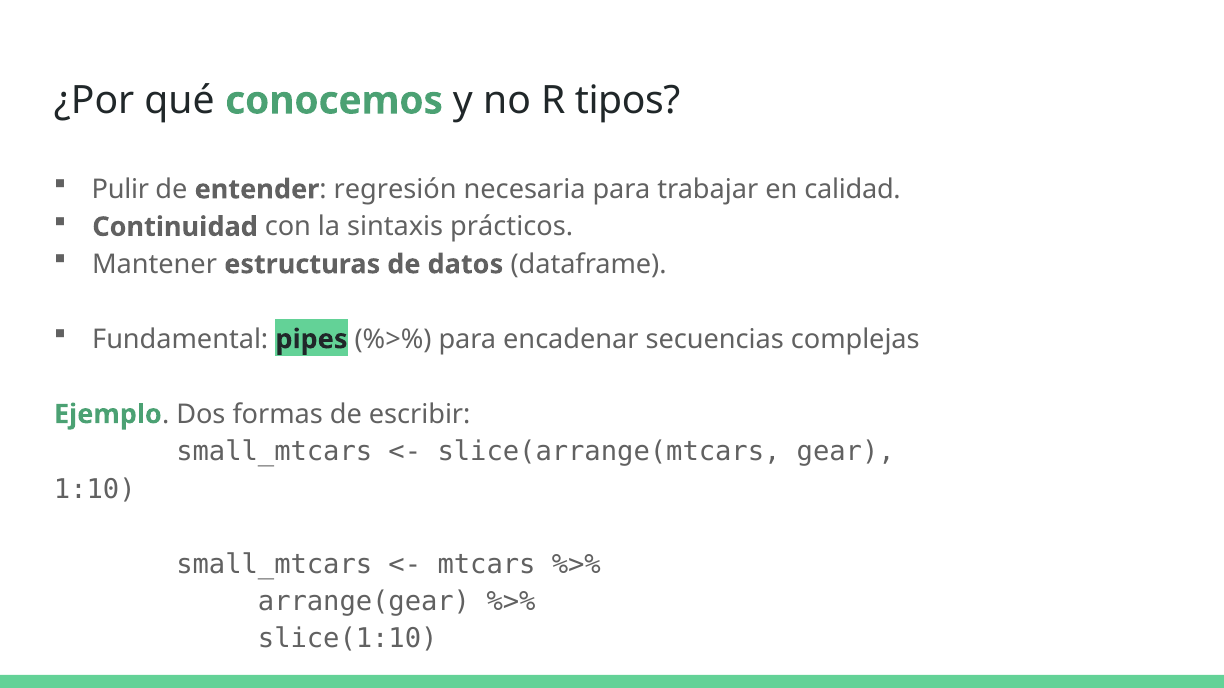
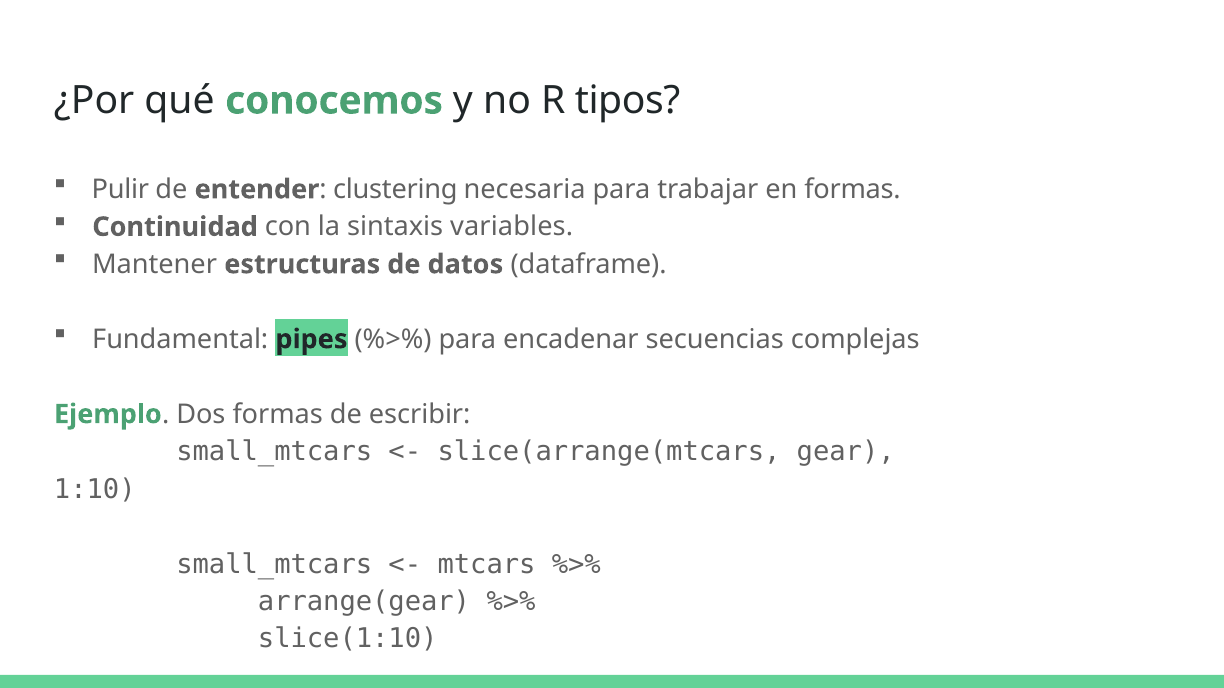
regresión: regresión -> clustering (395, 190)
en calidad: calidad -> formas (853, 190)
prácticos: prácticos -> variables (512, 227)
